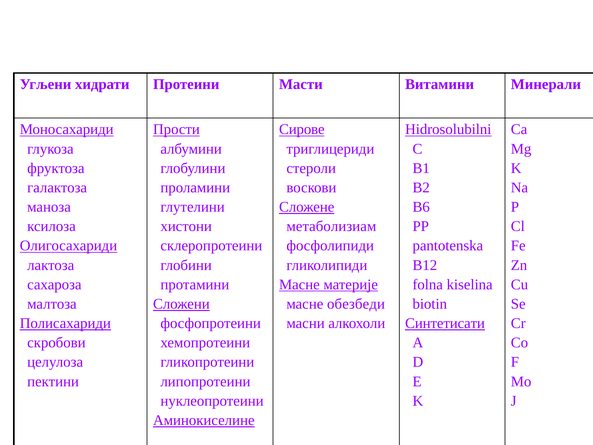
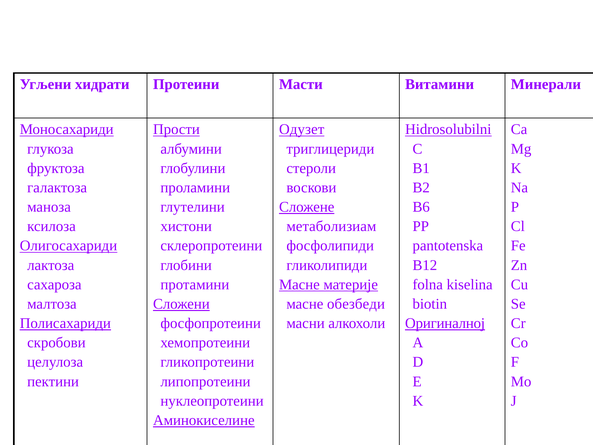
Сирове: Сирове -> Одузет (302, 129)
Синтетисати: Синтетисати -> Оригиналној (445, 323)
